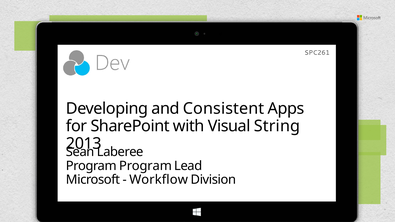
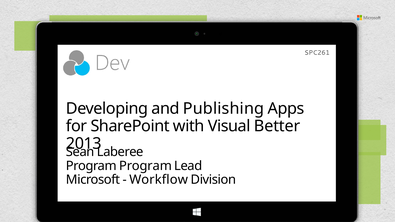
Consistent: Consistent -> Publishing (224, 109)
String: String -> Better (277, 126)
